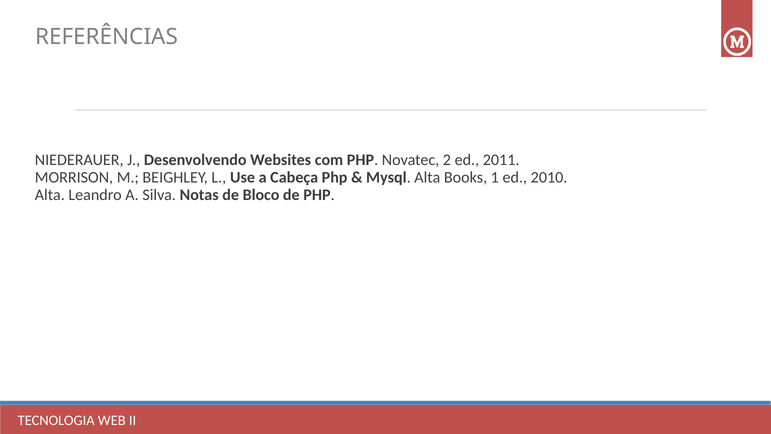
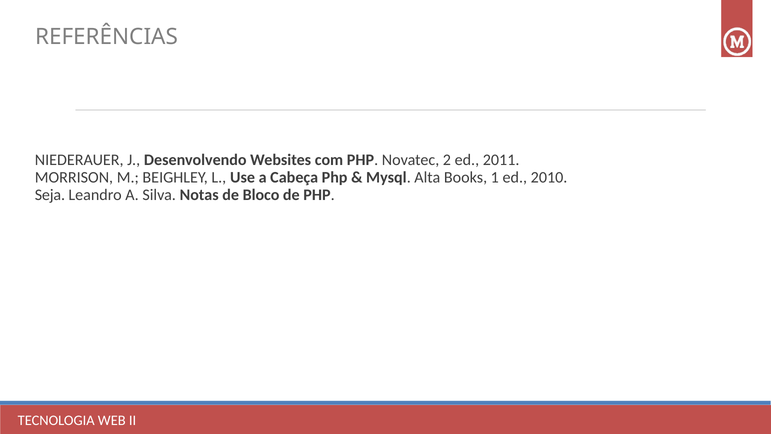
Alta: Alta -> Seja (50, 195)
